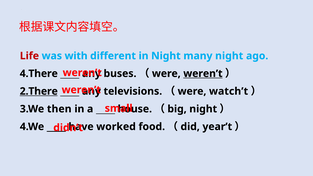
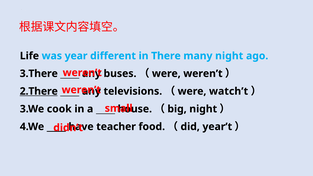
Life colour: red -> black (29, 56)
with: with -> year (76, 56)
in Night: Night -> There (166, 56)
4.There: 4.There -> 3.There (39, 74)
weren’t underline: present -> none (203, 74)
then: then -> cook (59, 109)
worked: worked -> teacher (116, 127)
